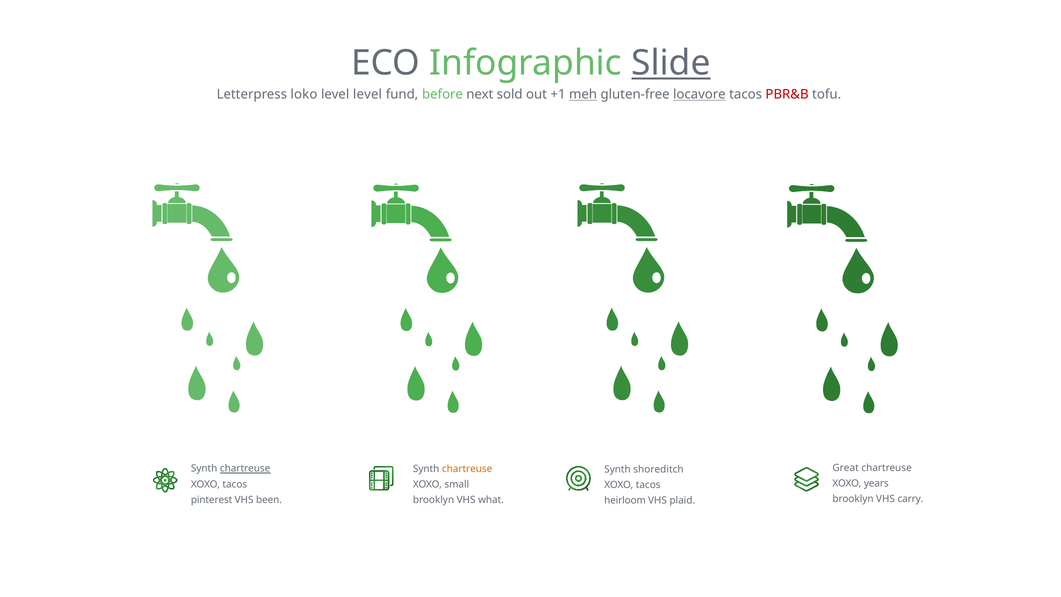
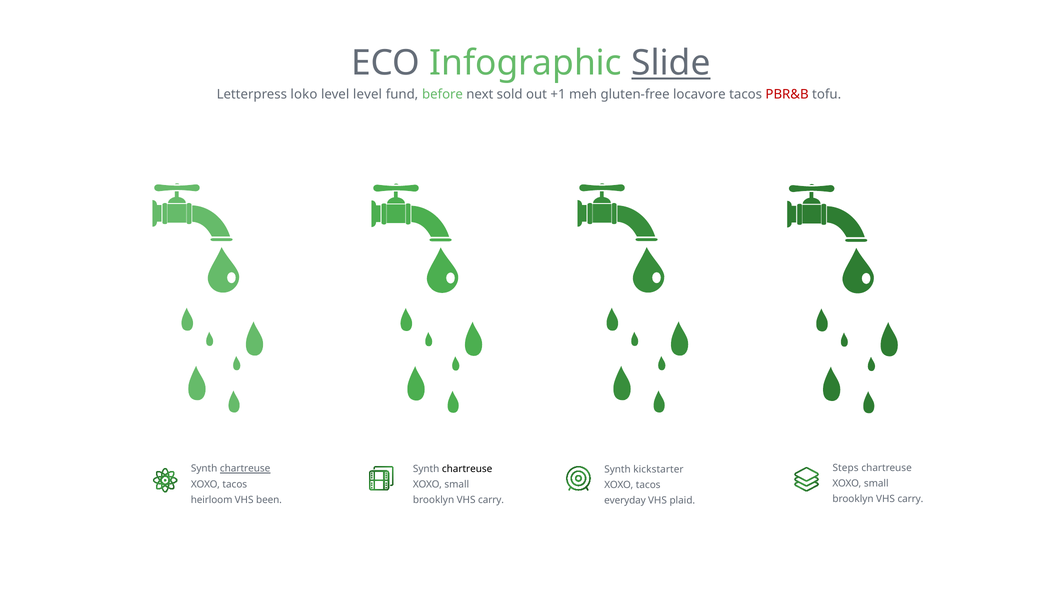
meh underline: present -> none (583, 94)
locavore underline: present -> none (699, 94)
Great: Great -> Steps (846, 468)
chartreuse colour: orange -> black (467, 469)
shoreditch: shoreditch -> kickstarter (658, 469)
years: years -> small (876, 483)
pinterest: pinterest -> heirloom (212, 500)
what: what -> carry (491, 500)
heirloom: heirloom -> everyday (625, 500)
